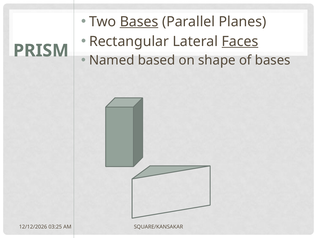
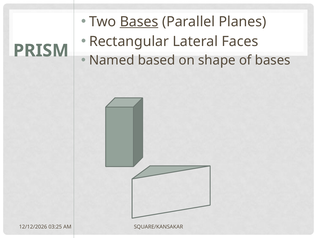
Faces underline: present -> none (240, 41)
